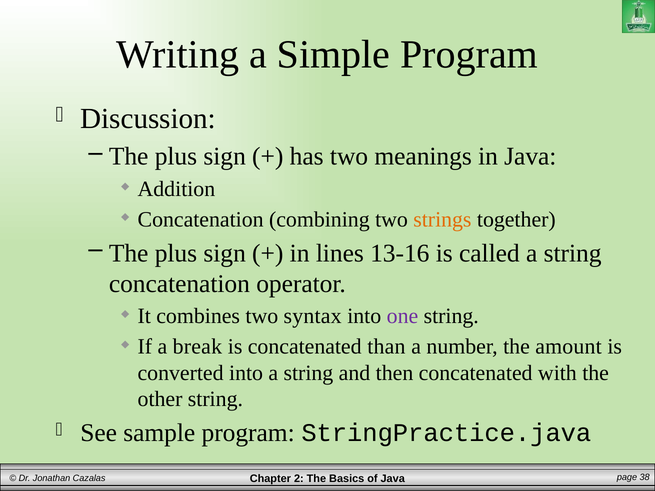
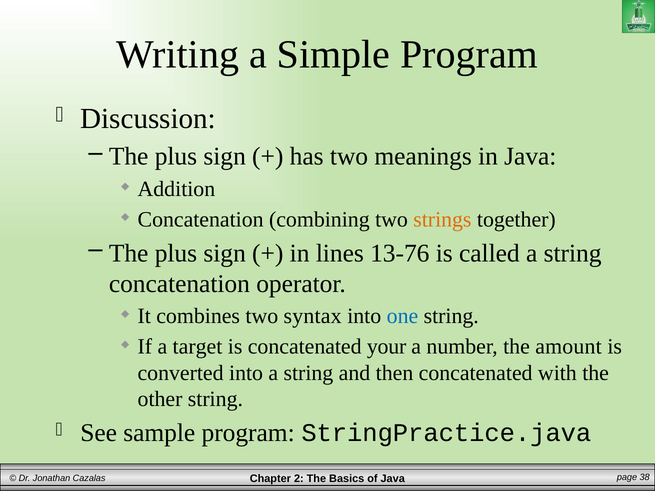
13-16: 13-16 -> 13-76 (400, 253)
one colour: purple -> blue (402, 316)
break: break -> target (197, 347)
than: than -> your (387, 347)
